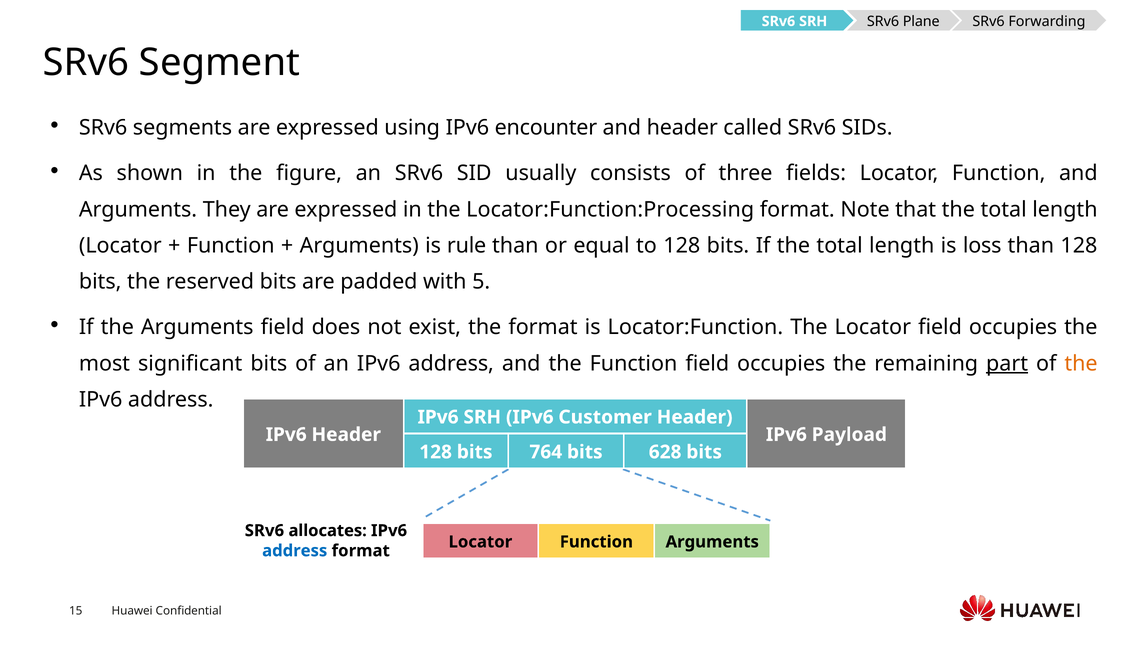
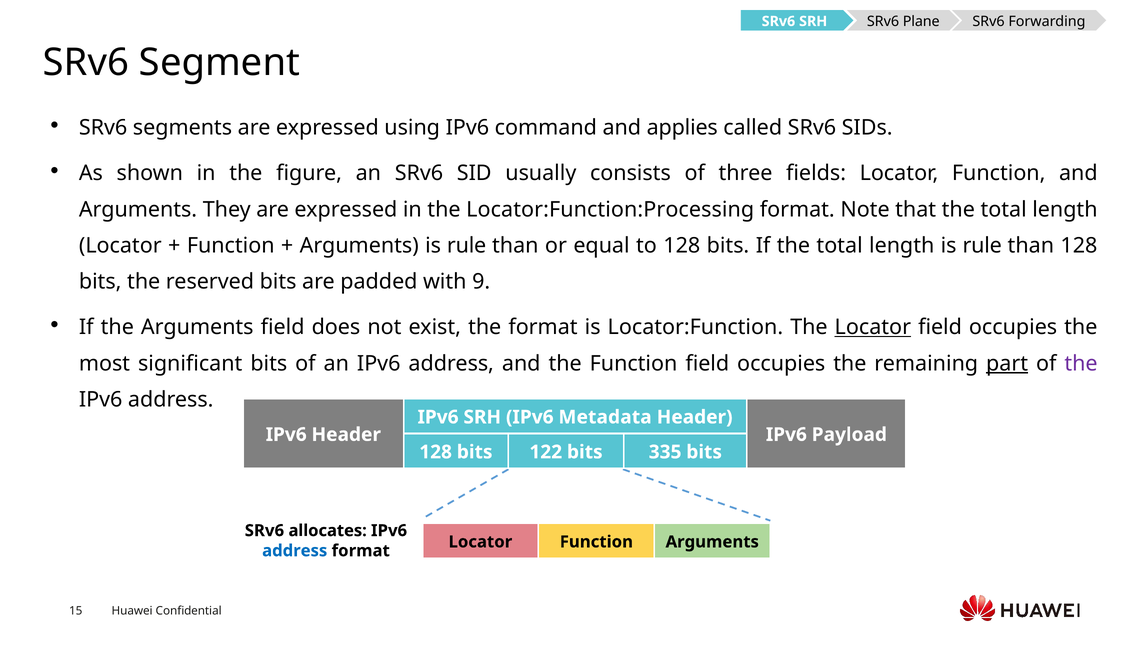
encounter: encounter -> command (546, 128)
and header: header -> applies (682, 128)
length is loss: loss -> rule (982, 245)
5: 5 -> 9 (481, 282)
Locator underline: none -> present (873, 327)
the colour: orange -> purple (1081, 363)
Customer: Customer -> Metadata (605, 417)
764: 764 -> 122 (546, 452)
628: 628 -> 335 (665, 452)
